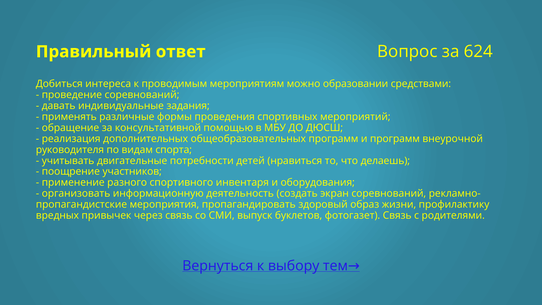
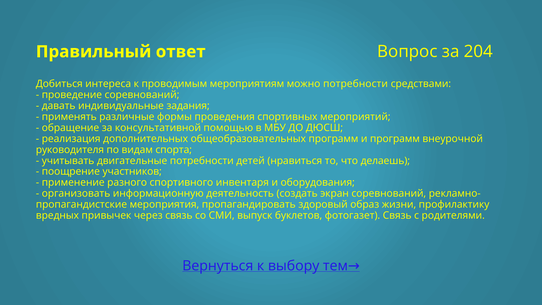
624: 624 -> 204 (478, 52)
можно образовании: образовании -> потребности (356, 84)
